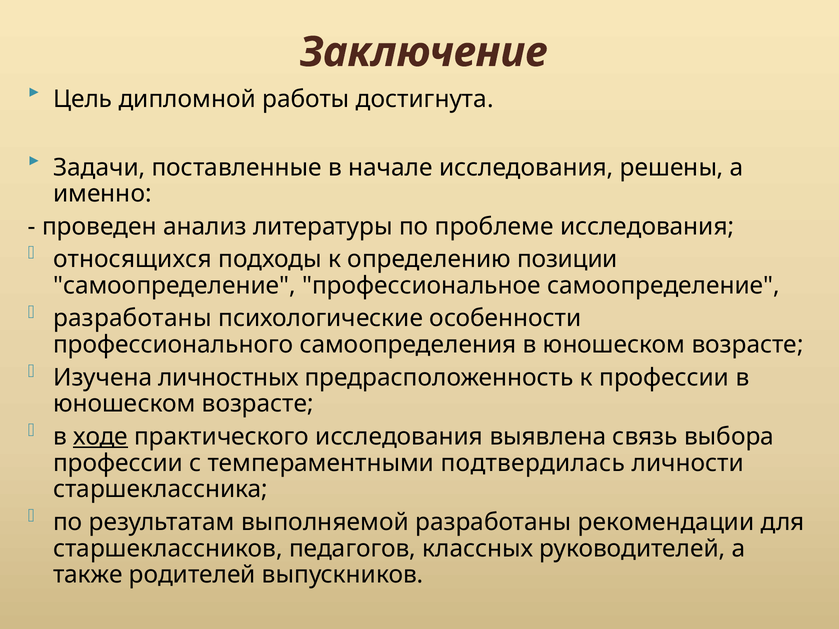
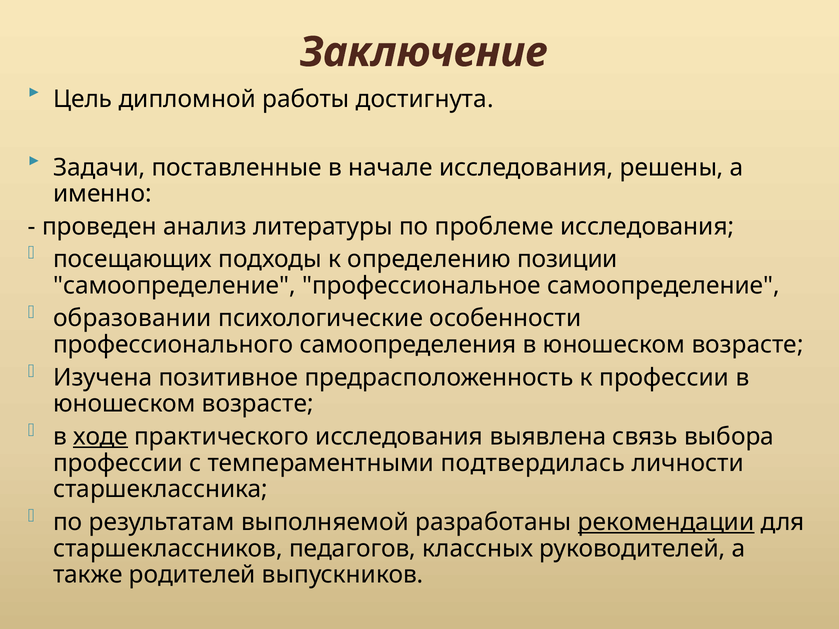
относящихся: относящихся -> посещающих (132, 259)
разработаны: разработаны -> образовании (132, 318)
личностных: личностных -> позитивное (228, 378)
рекомендации underline: none -> present (666, 522)
